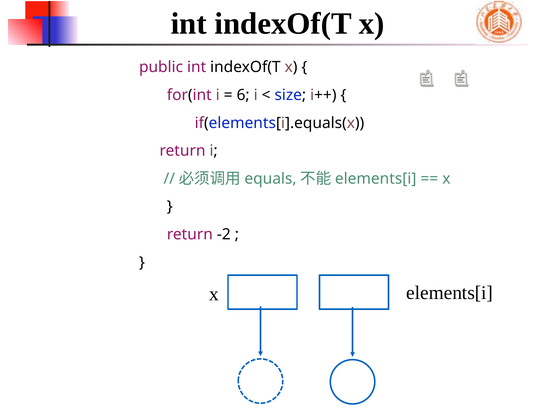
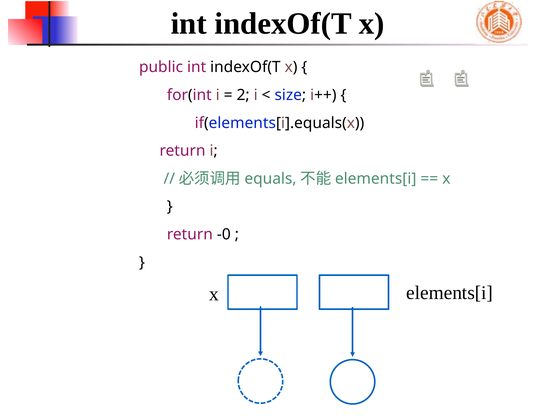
6: 6 -> 2 (243, 95)
-2: -2 -> -0 (224, 234)
